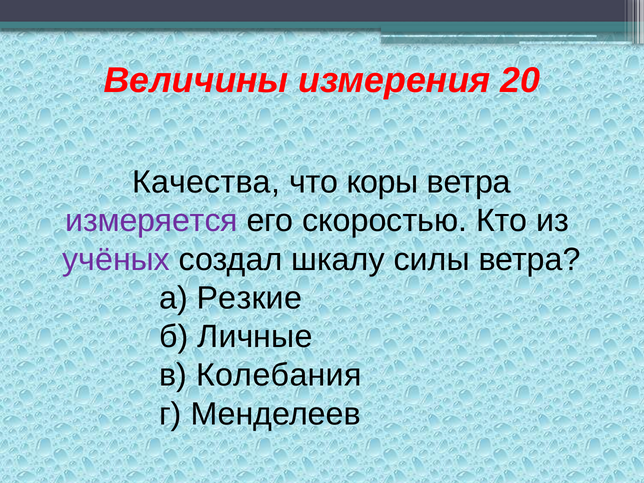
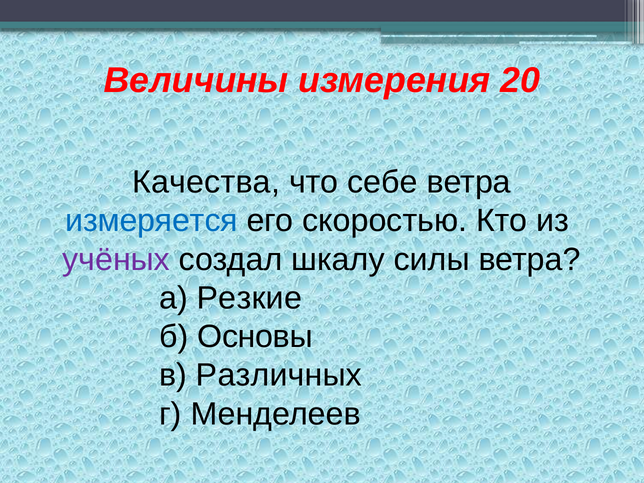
коры: коры -> себе (382, 182)
измеряется colour: purple -> blue (152, 221)
Личные: Личные -> Основы (255, 337)
Колебания: Колебания -> Различных (279, 375)
